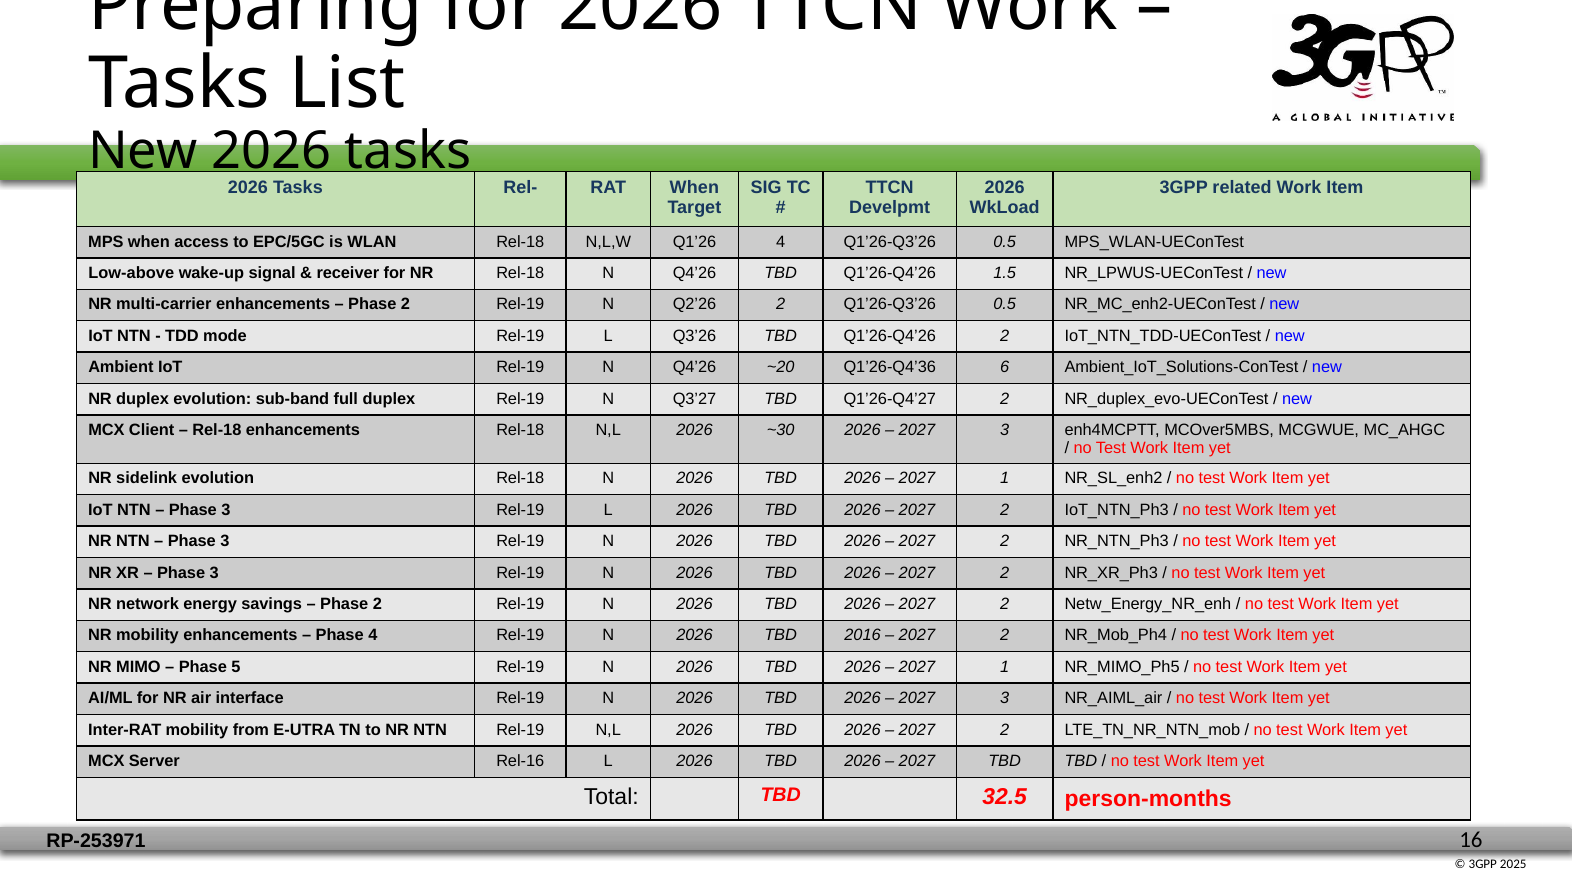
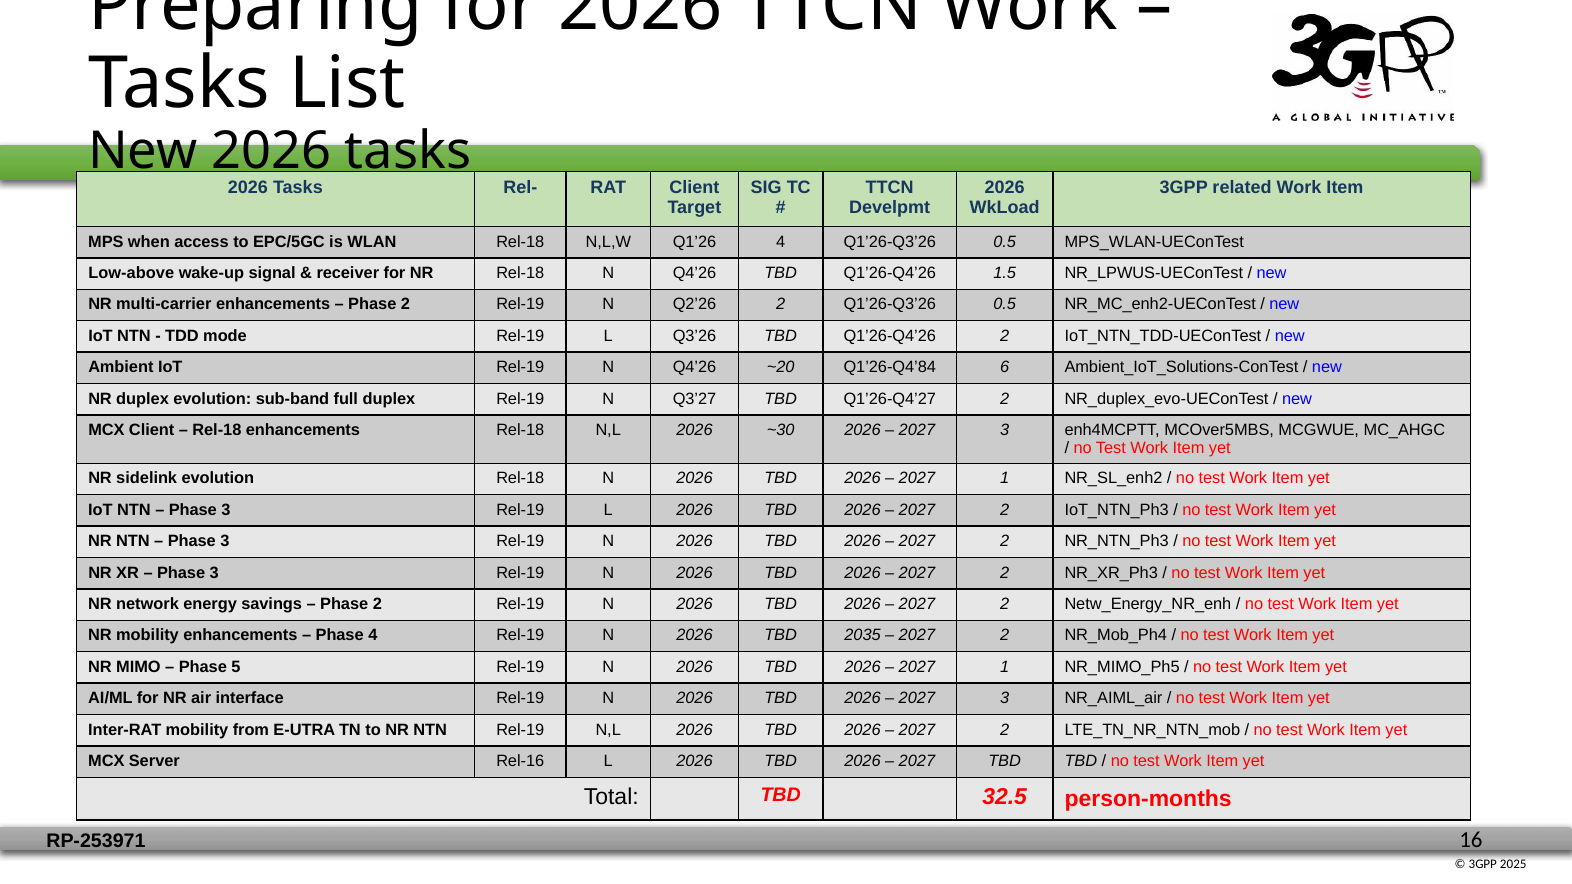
RAT When: When -> Client (694, 188)
Q1’26-Q4’36: Q1’26-Q4’36 -> Q1’26-Q4’84 (890, 367)
2016: 2016 -> 2035 (863, 636)
